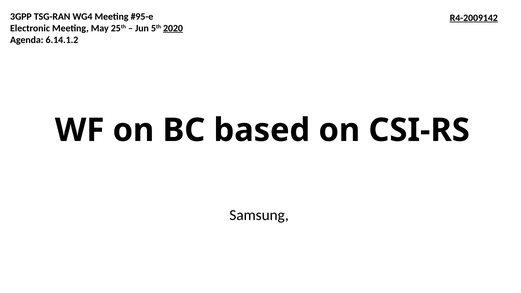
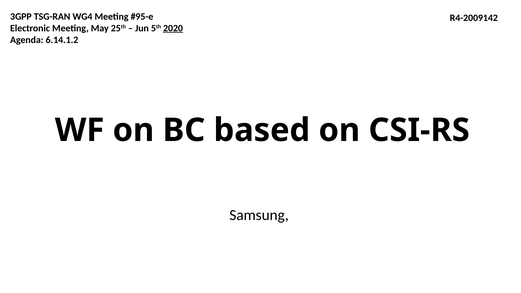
R4-2009142 underline: present -> none (474, 18)
